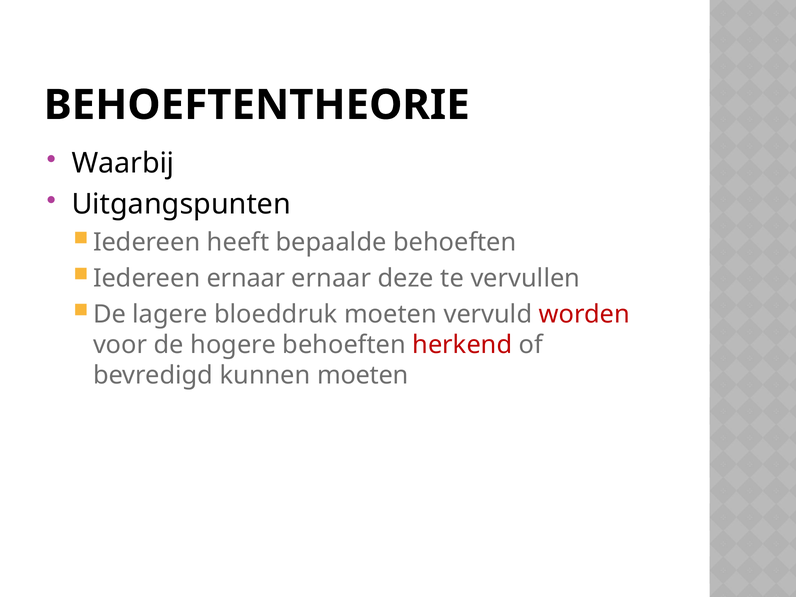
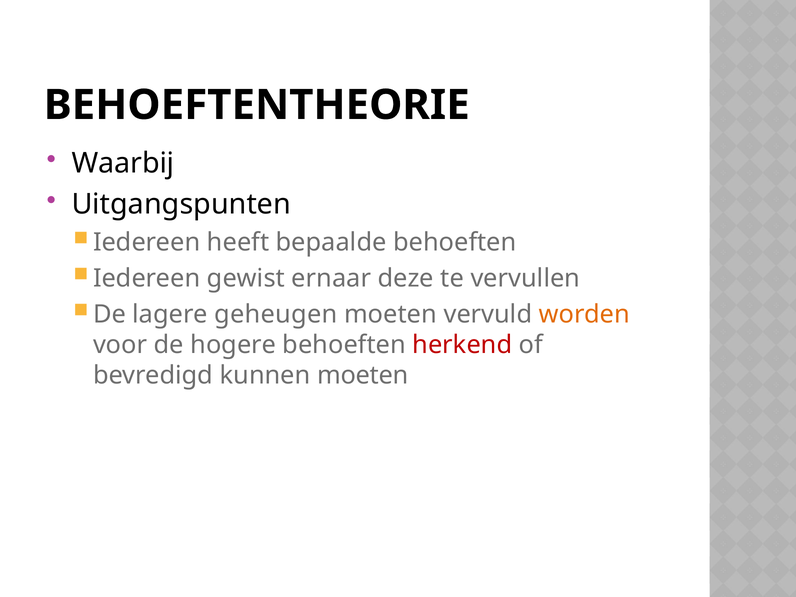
Iedereen ernaar: ernaar -> gewist (246, 278)
bloeddruk: bloeddruk -> geheugen (276, 314)
worden colour: red -> orange (584, 314)
